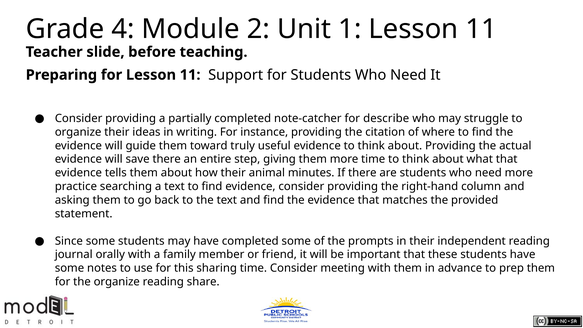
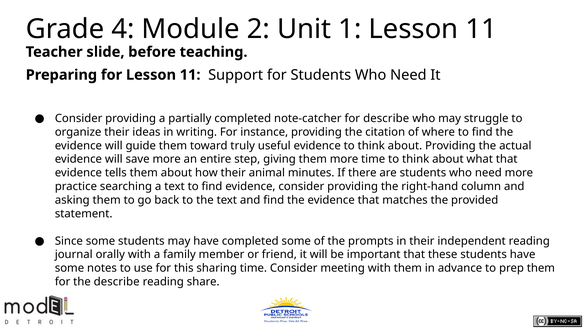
save there: there -> more (167, 159)
the organize: organize -> describe (117, 282)
